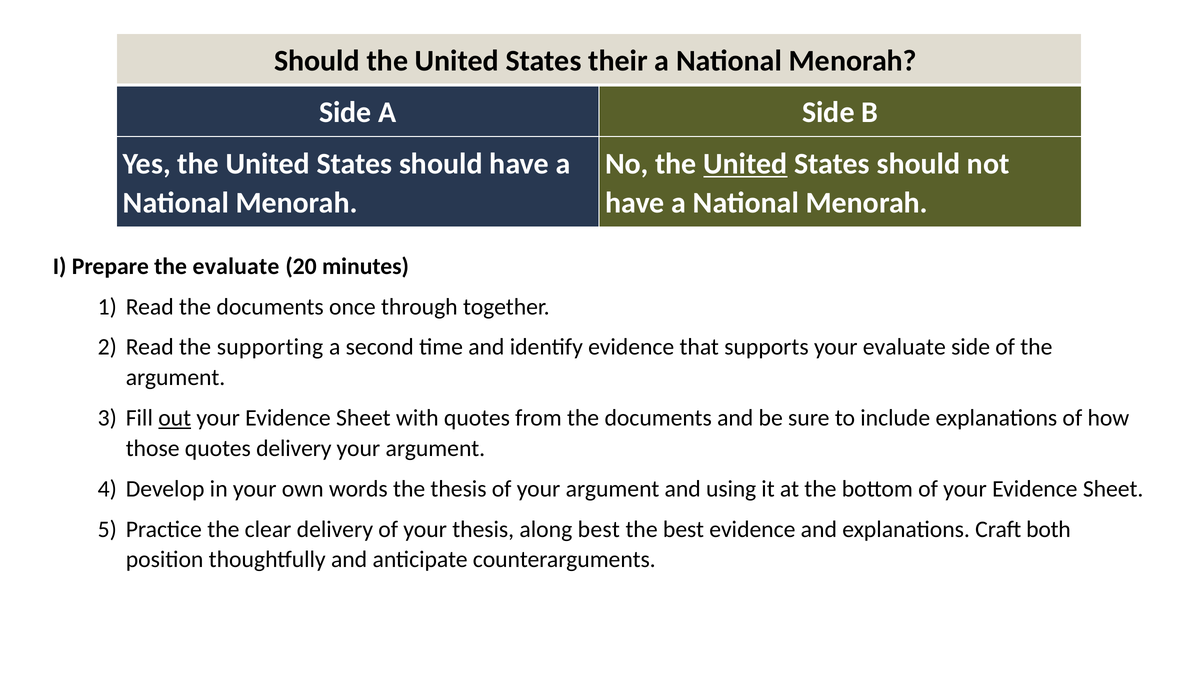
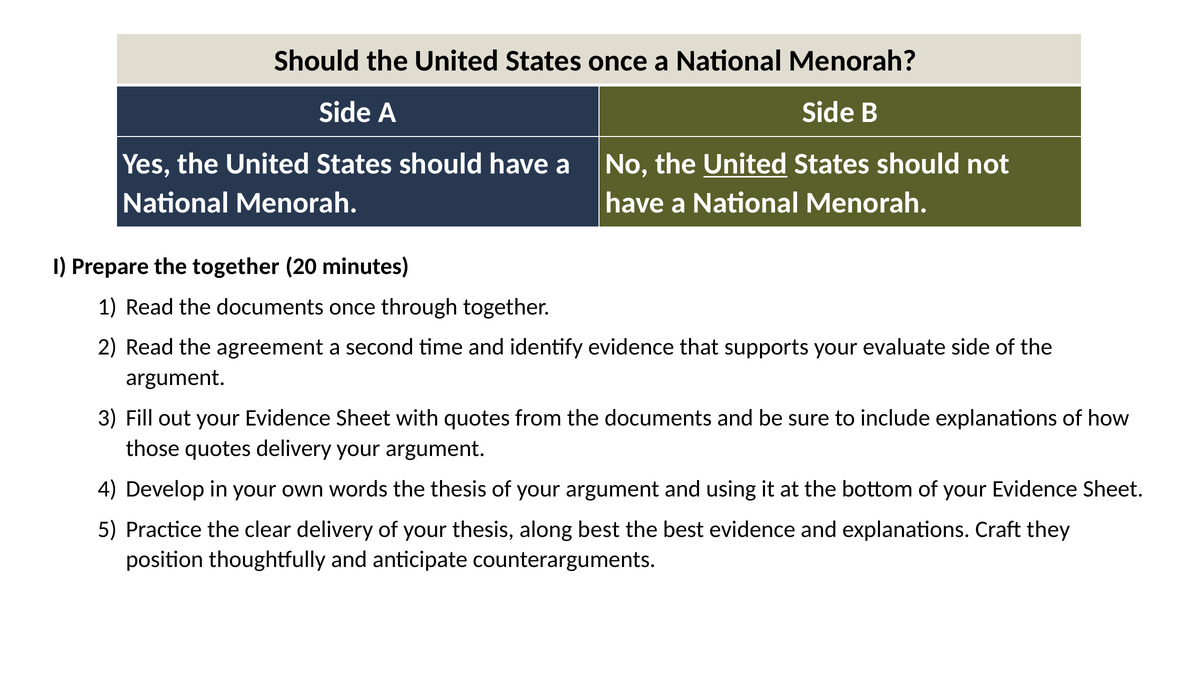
States their: their -> once (618, 61)
the evaluate: evaluate -> together (236, 266)
supporting: supporting -> agreement (270, 347)
out underline: present -> none (175, 418)
both: both -> they (1048, 529)
